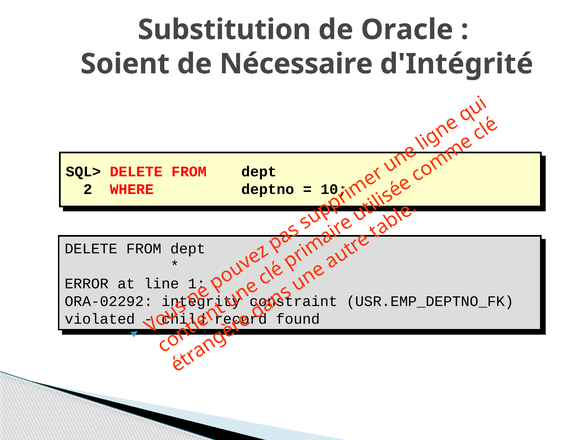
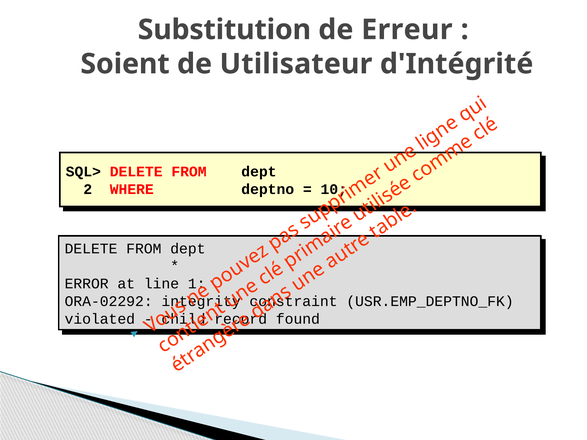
Oracle: Oracle -> Erreur (407, 30)
Nécessaire: Nécessaire -> Utilisateur (296, 64)
